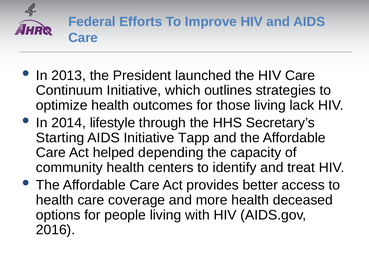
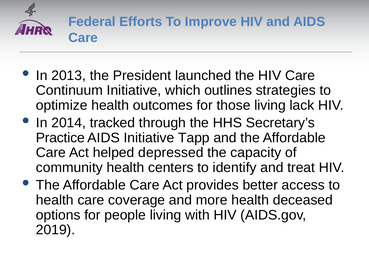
lifestyle: lifestyle -> tracked (112, 123)
Starting: Starting -> Practice (60, 138)
depending: depending -> depressed (171, 153)
2016: 2016 -> 2019 (56, 231)
